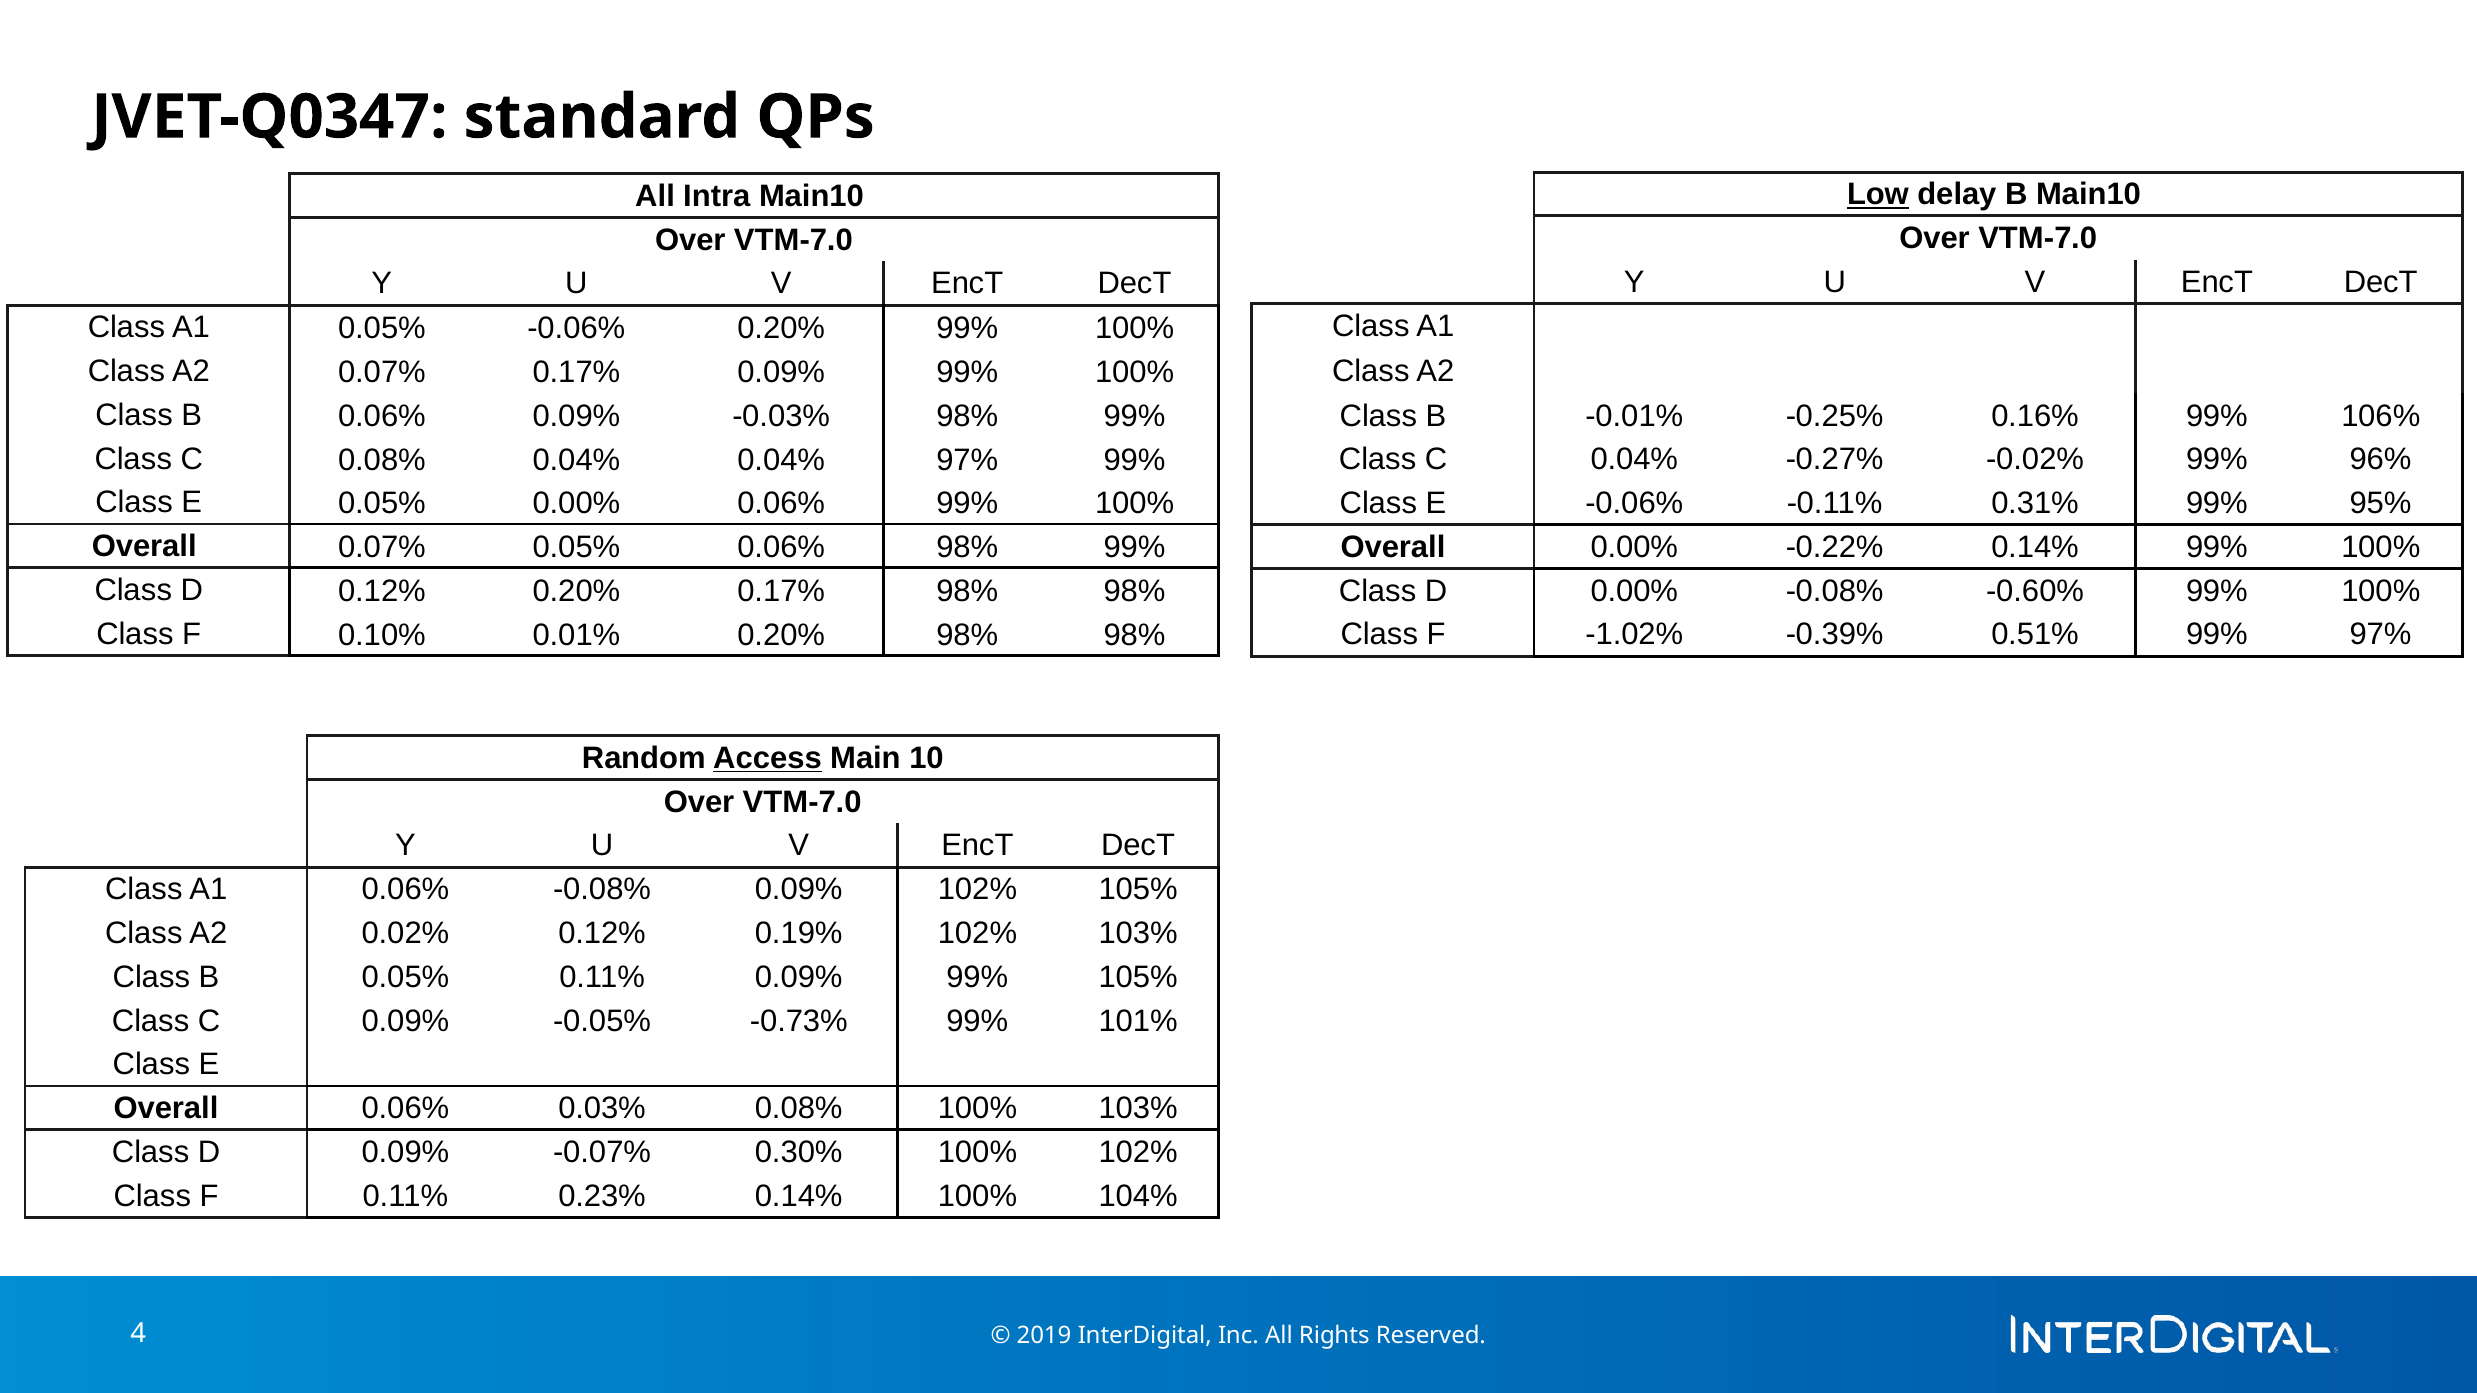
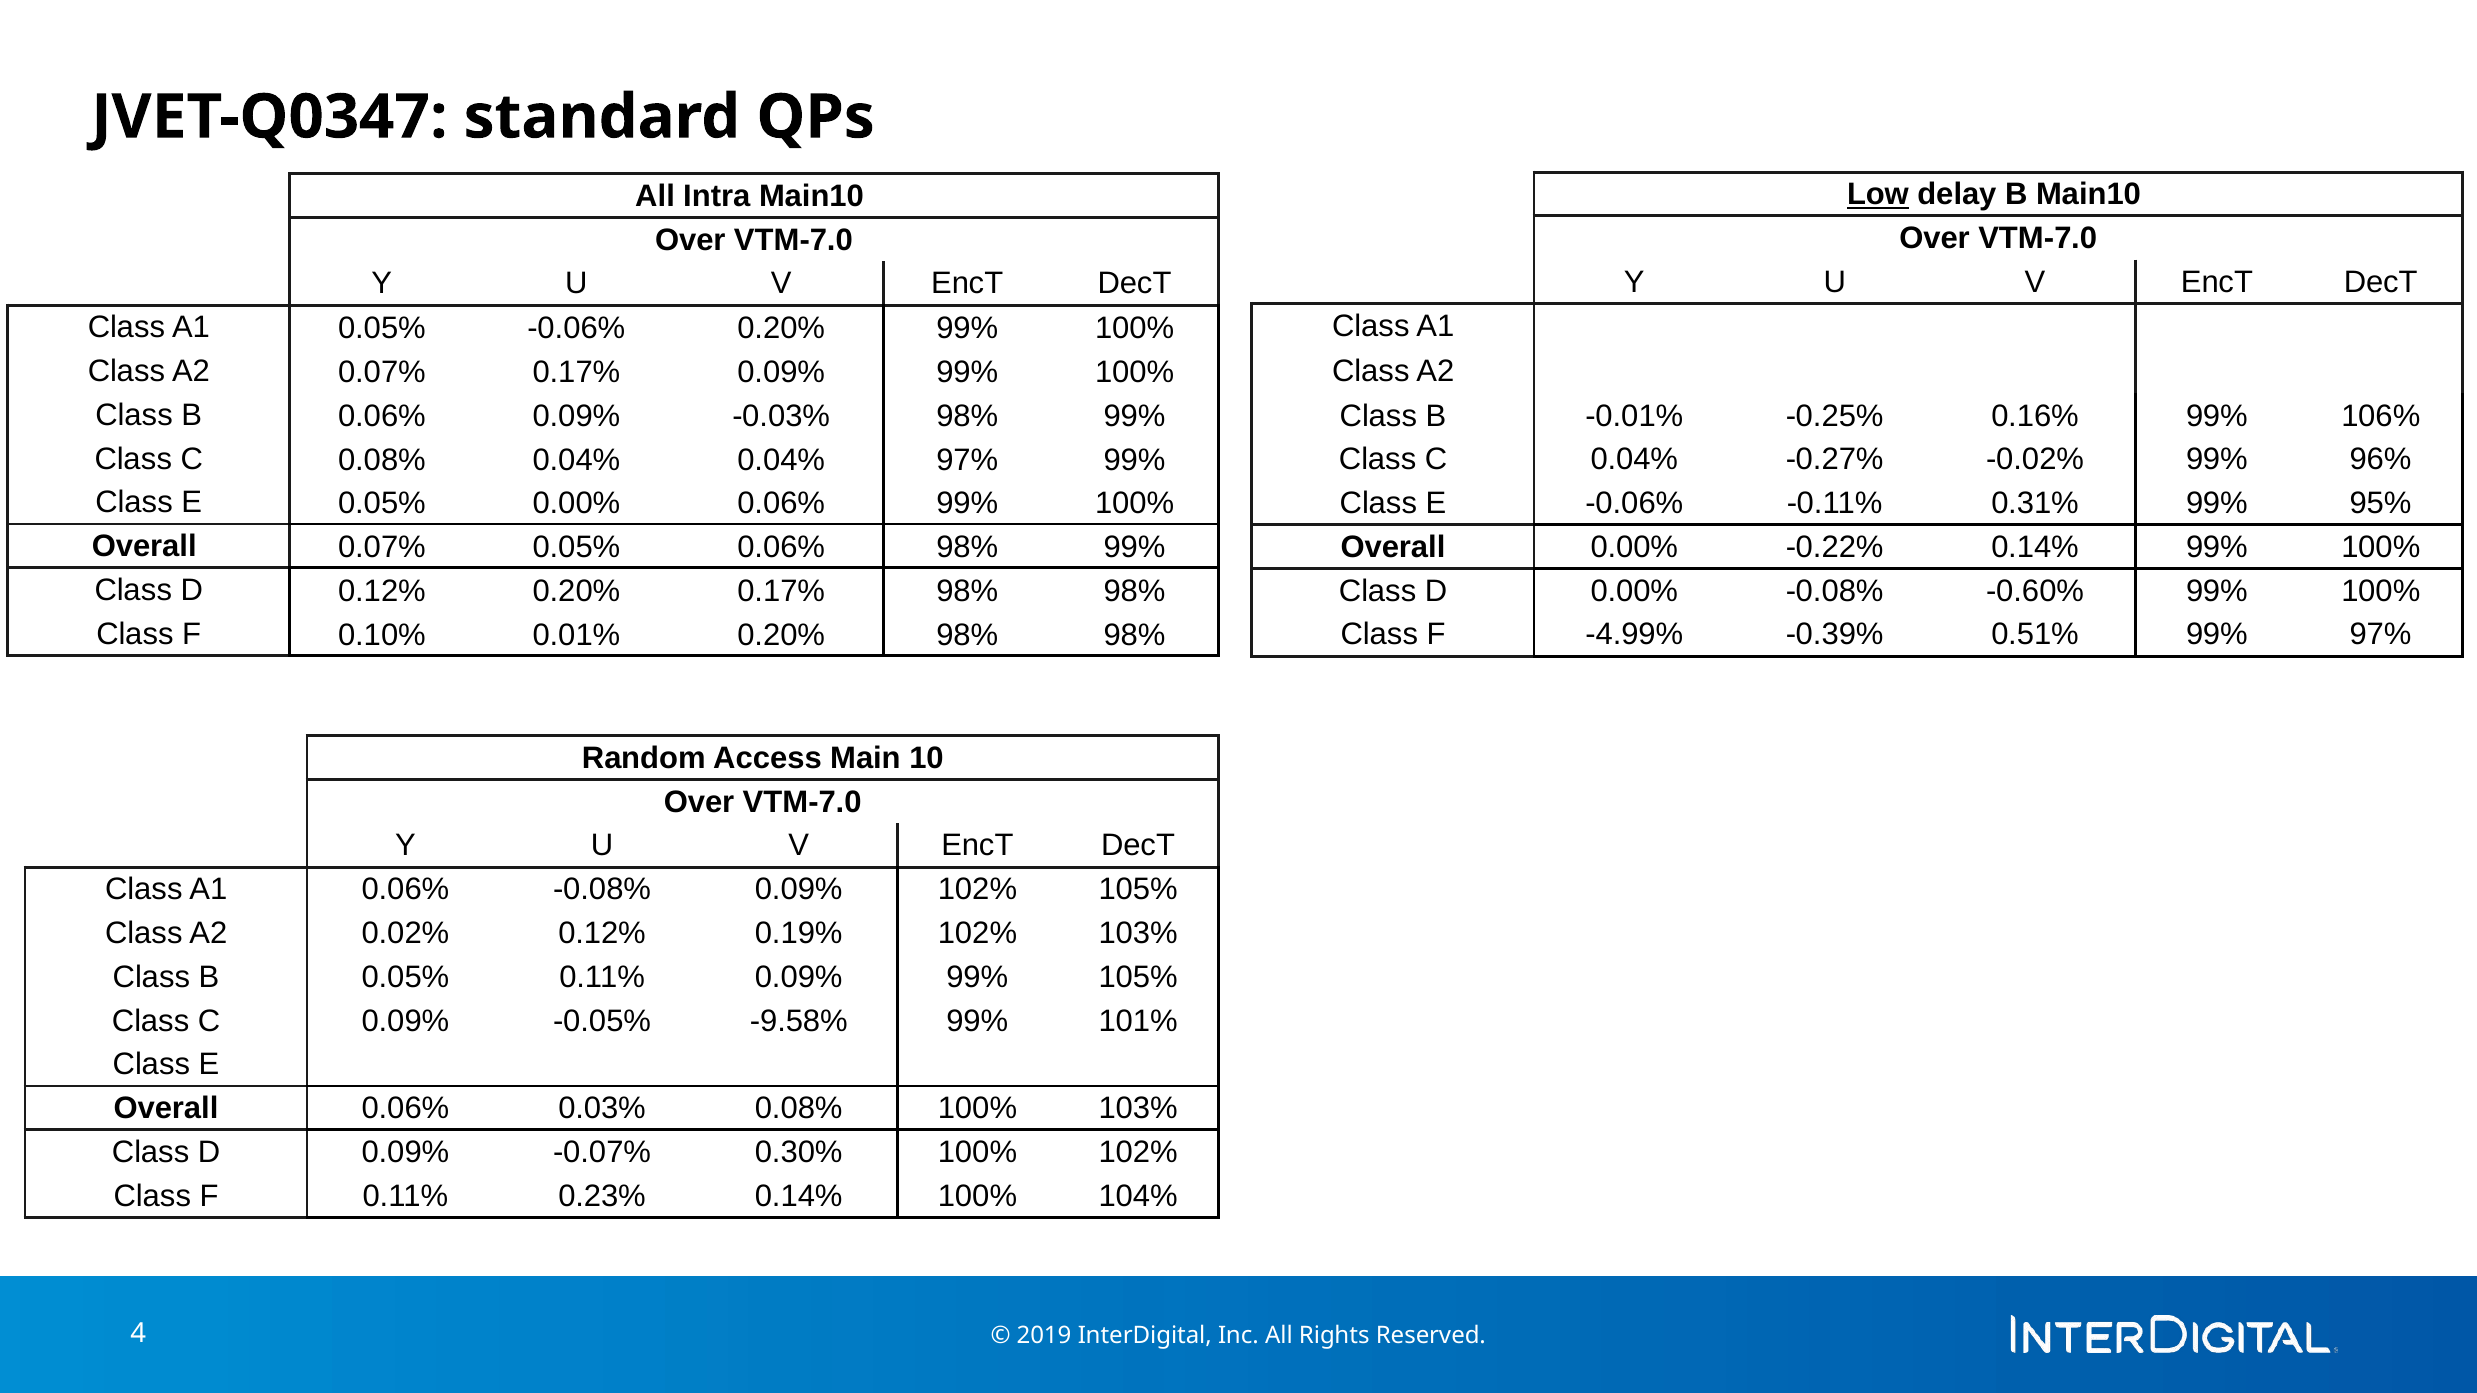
-1.02%: -1.02% -> -4.99% (1634, 635)
Access underline: present -> none (767, 758)
-0.73%: -0.73% -> -9.58% (799, 1021)
